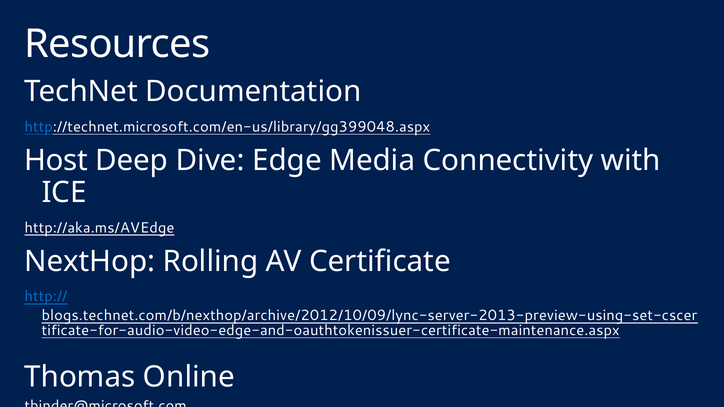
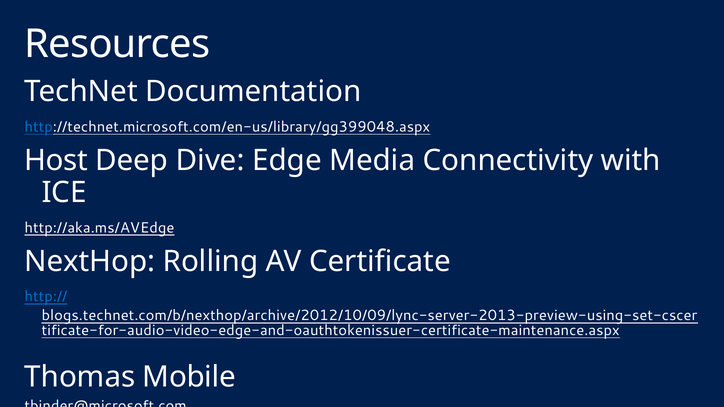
Online: Online -> Mobile (189, 377)
